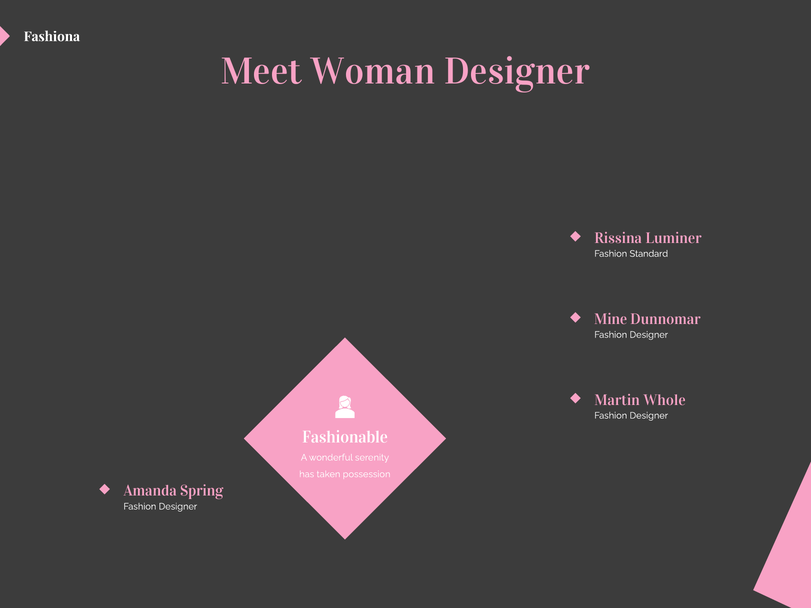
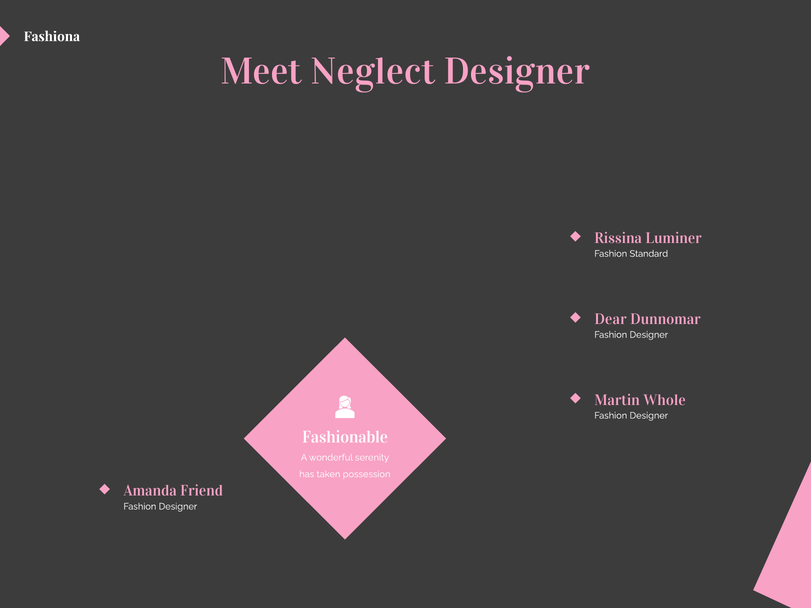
Woman: Woman -> Neglect (373, 72)
Mine: Mine -> Dear (611, 319)
Spring: Spring -> Friend (202, 491)
